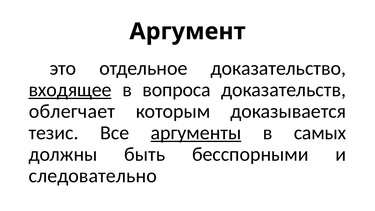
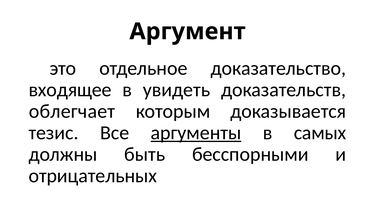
входящее underline: present -> none (70, 90)
вопроса: вопроса -> увидеть (176, 90)
следовательно: следовательно -> отрицательных (93, 176)
